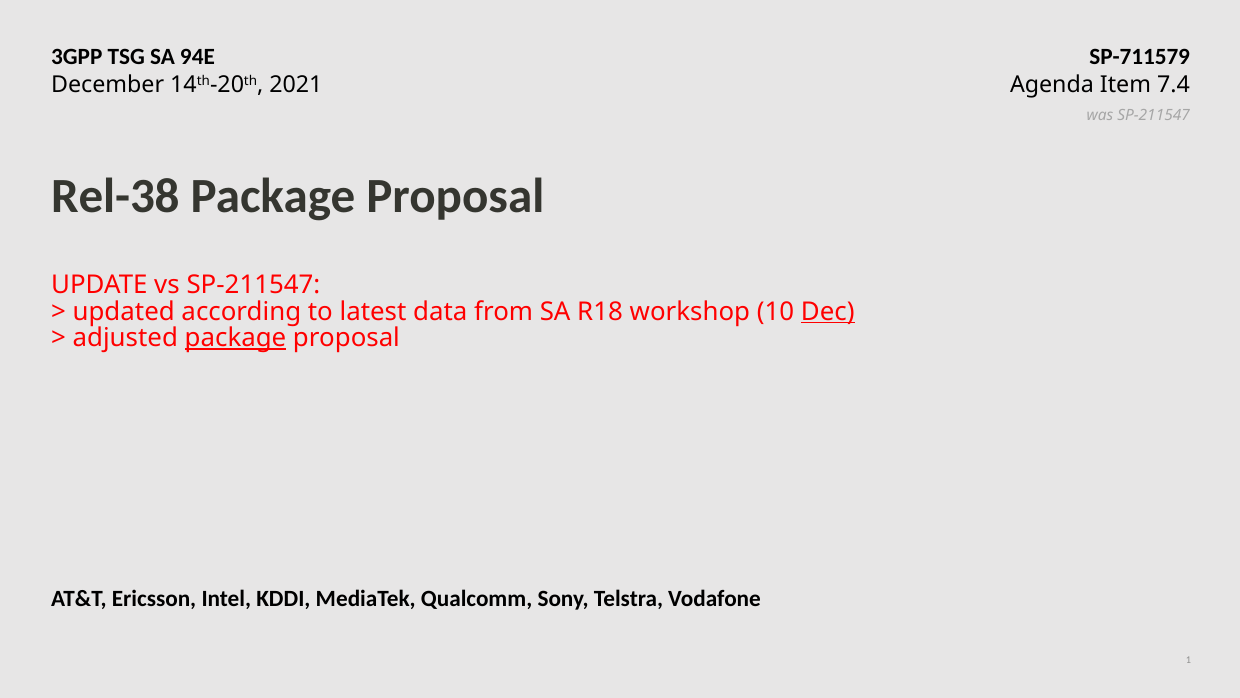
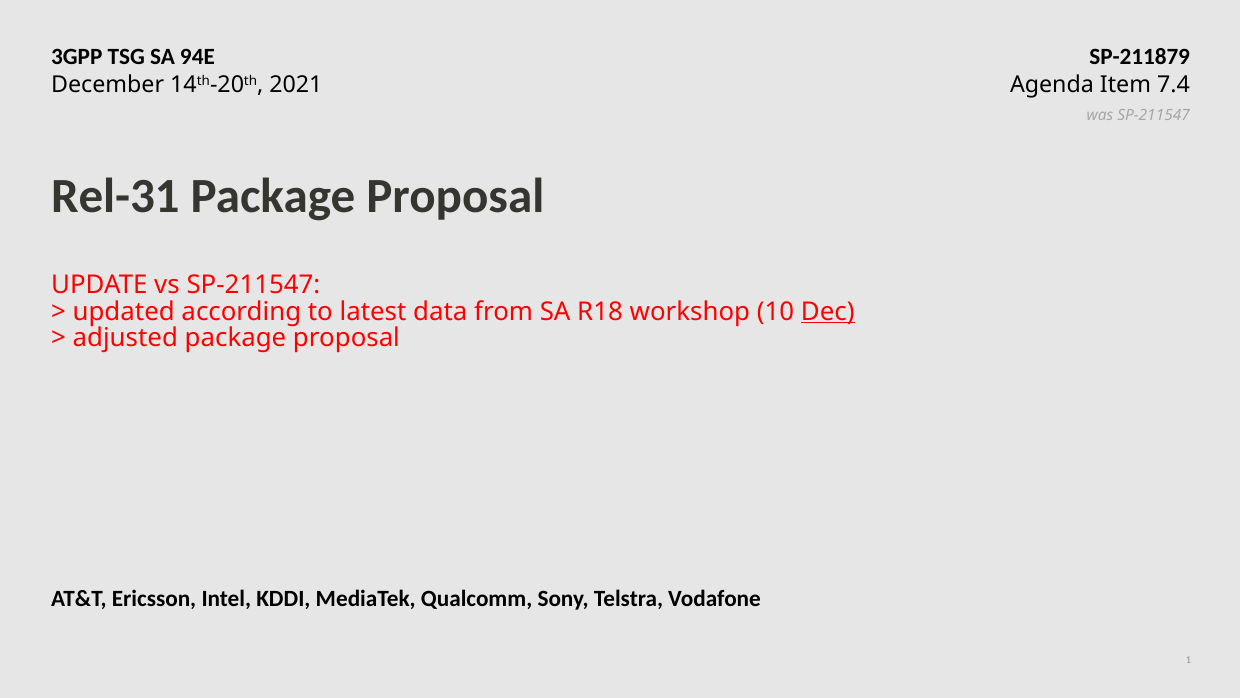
SP-711579: SP-711579 -> SP-211879 (1140, 56)
Rel-38: Rel-38 -> Rel-31 (115, 196)
package underline: present -> none (236, 338)
